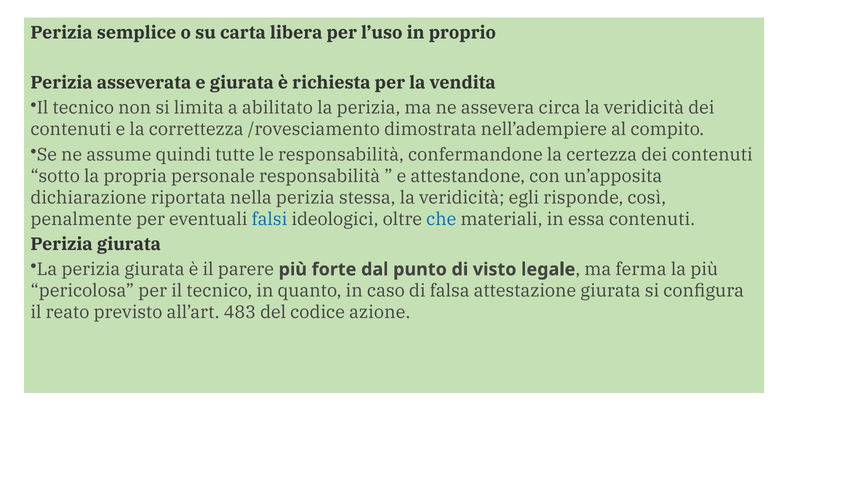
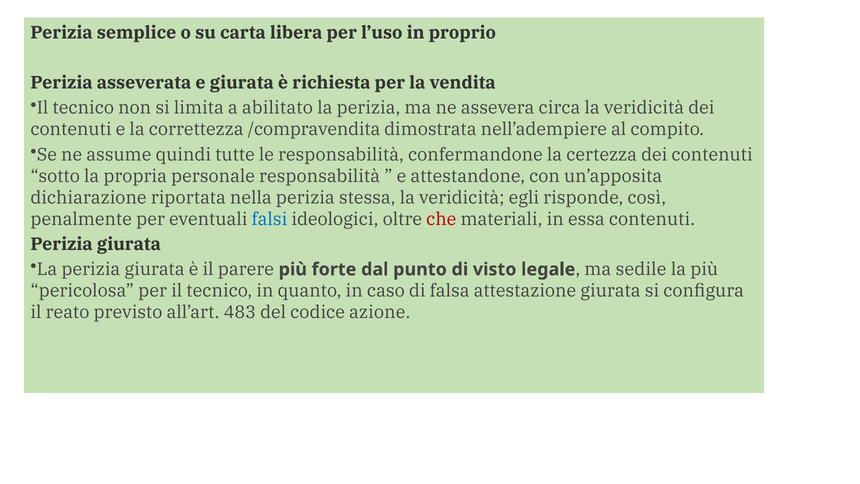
/rovesciamento: /rovesciamento -> /compravendita (314, 130)
che colour: blue -> red (441, 219)
ferma: ferma -> sedile (641, 269)
